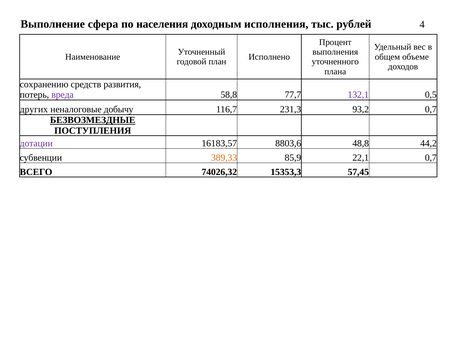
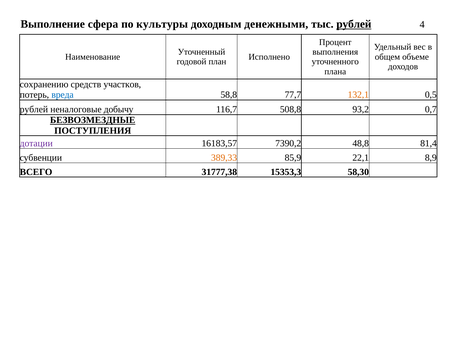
населения: населения -> культуры (162, 24)
исполнения: исполнения -> денежными (276, 24)
рублей underline: none -> present (354, 24)
развития: развития -> участков (122, 84)
вреда colour: purple -> blue (63, 95)
132,1 colour: purple -> orange (358, 95)
других: других -> рублей (34, 109)
231,3: 231,3 -> 508,8 (291, 109)
8803,6: 8803,6 -> 7390,2 (288, 143)
44,2: 44,2 -> 81,4 (429, 143)
22,1 0,7: 0,7 -> 8,9 (431, 158)
74026,32: 74026,32 -> 31777,38 (219, 172)
57,45: 57,45 -> 58,30 (358, 172)
